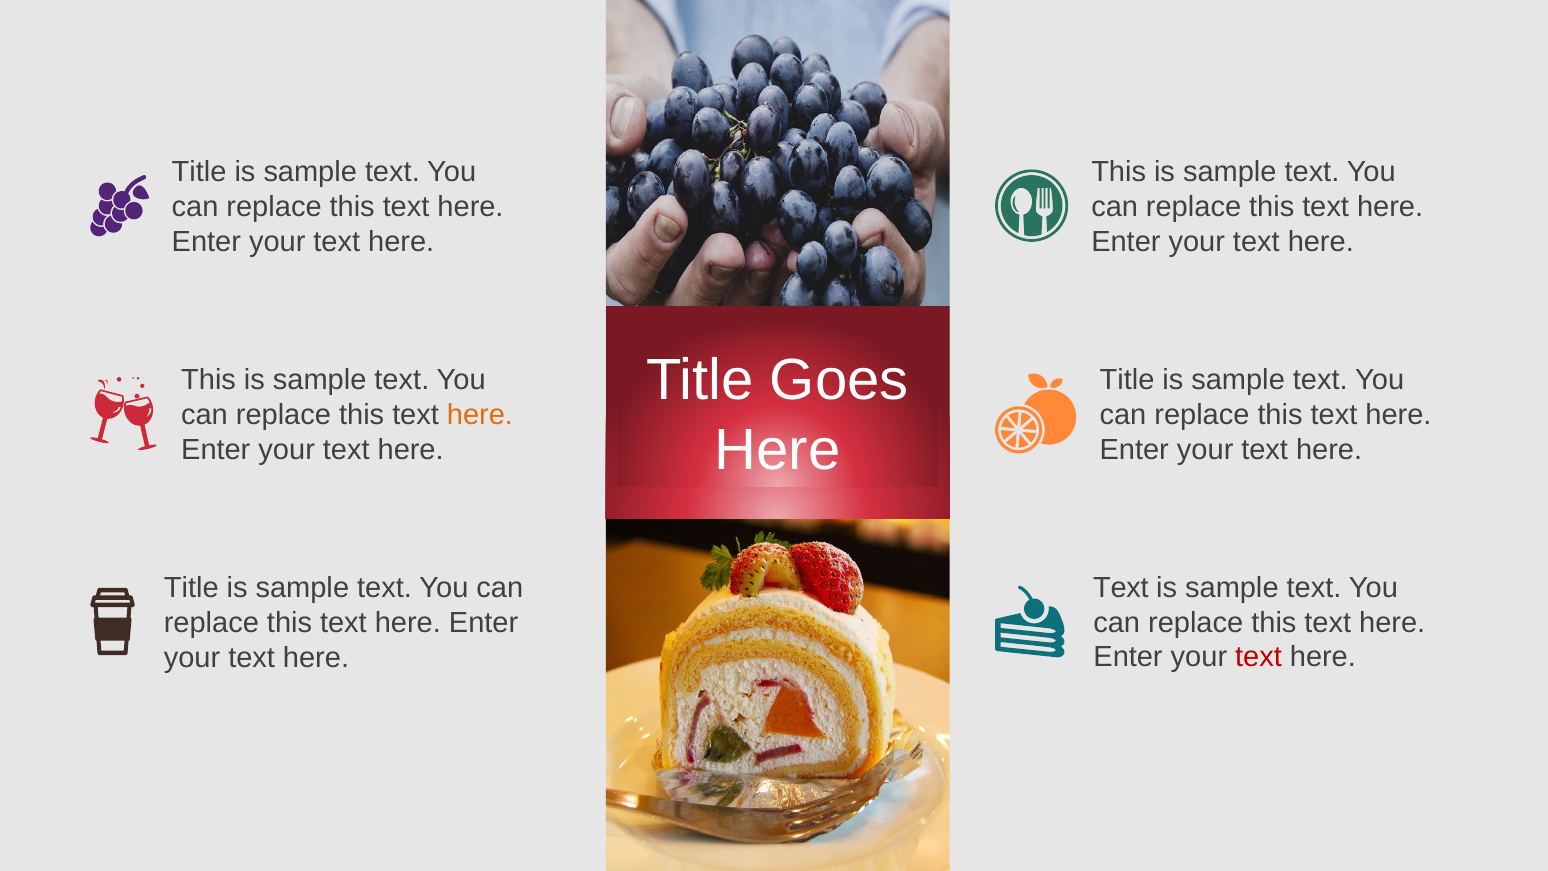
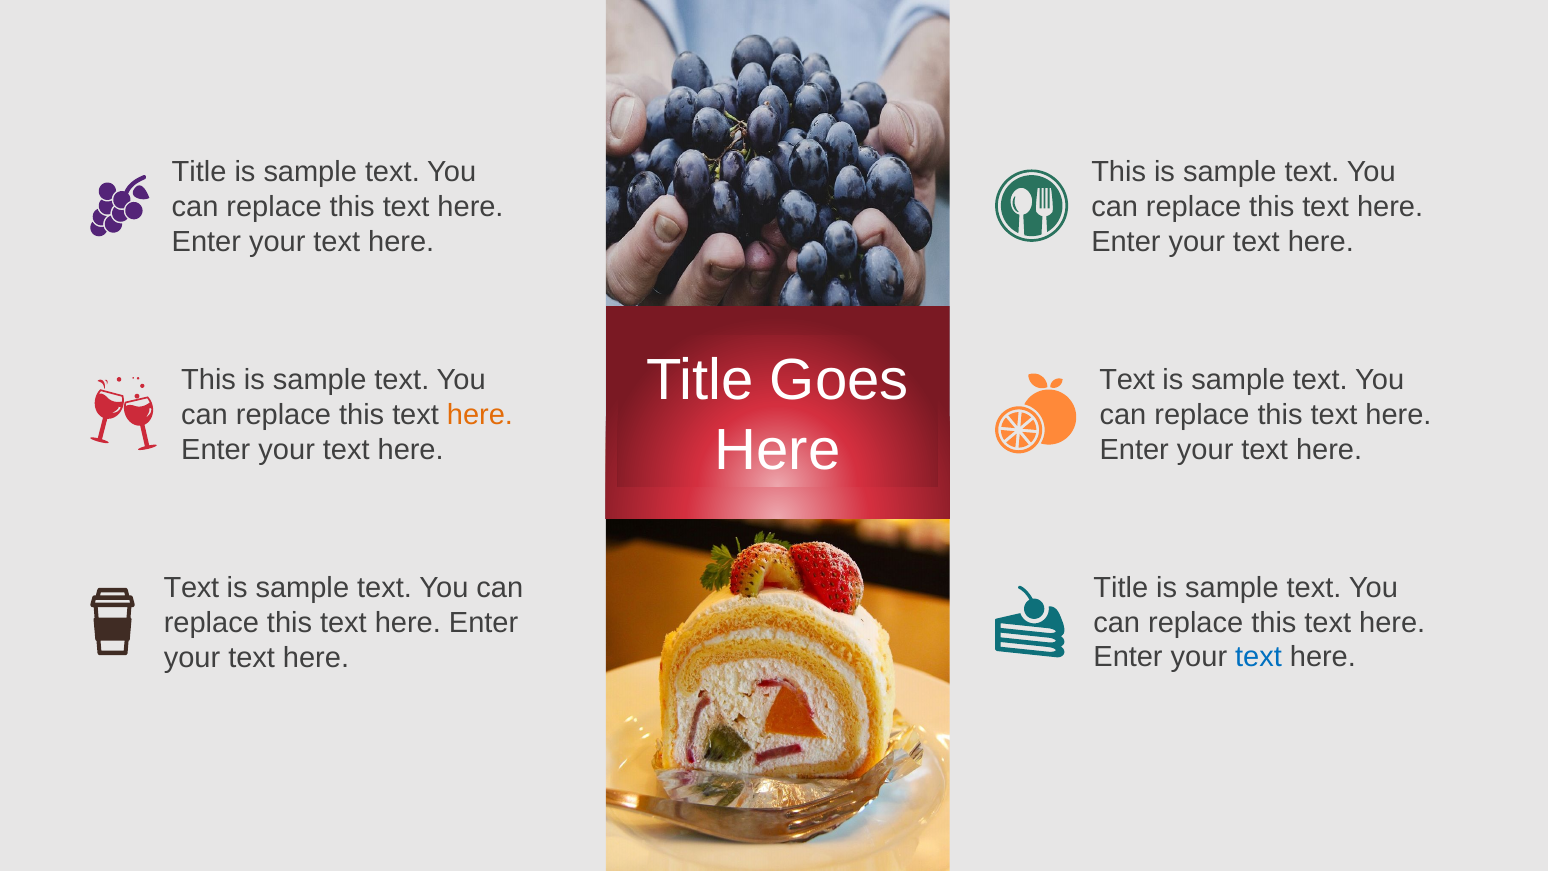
Title: Title -> Text (1127, 380)
Text: Text -> Title (1121, 588)
Title: Title -> Text (191, 588)
text colour: red -> blue (1258, 657)
